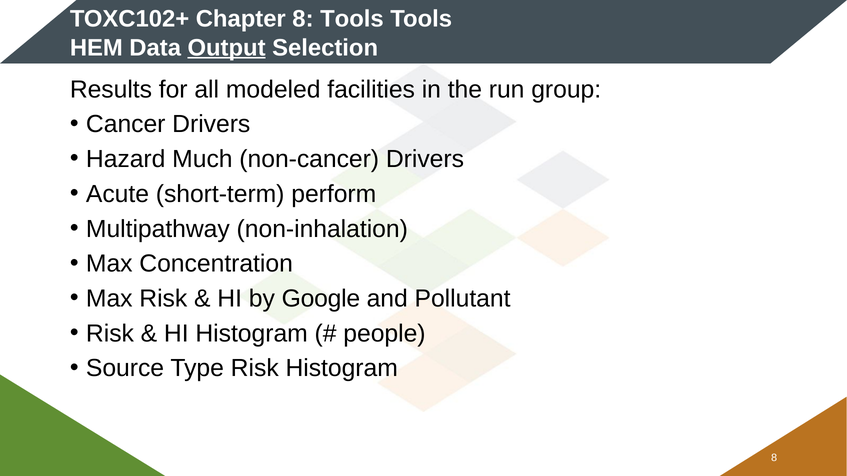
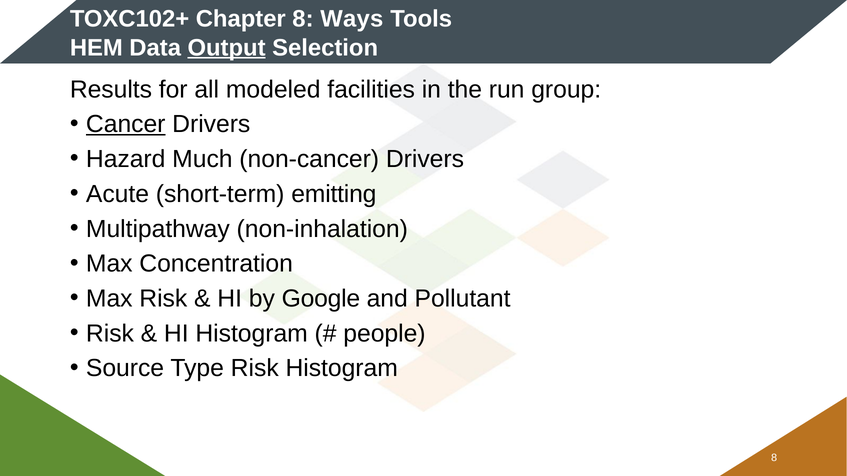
8 Tools: Tools -> Ways (352, 19)
Cancer underline: none -> present (126, 124)
perform: perform -> emitting (334, 194)
